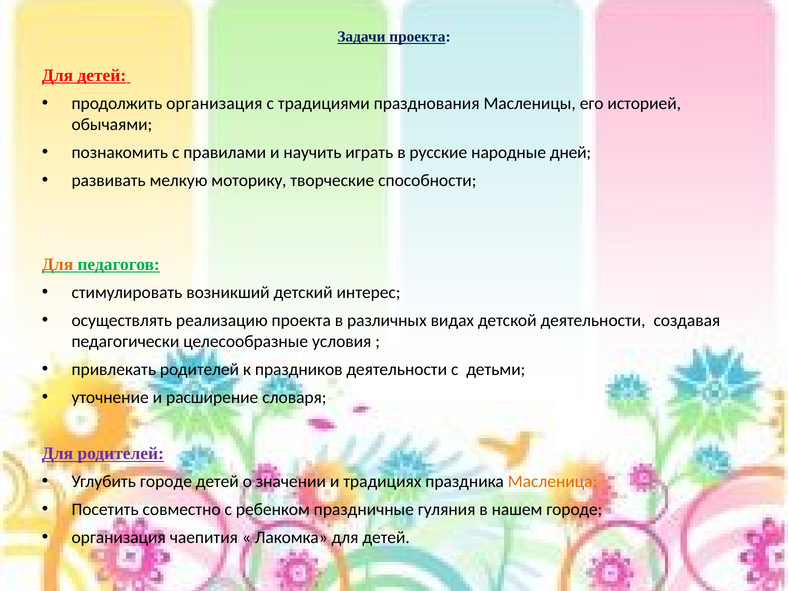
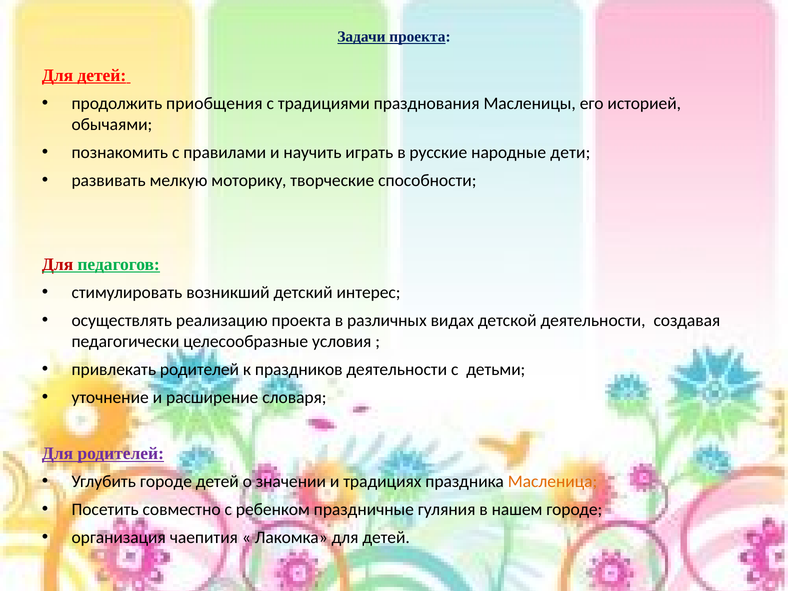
продолжить организация: организация -> приобщения (214, 103)
дней: дней -> дети (570, 152)
Для colour: orange -> red (58, 264)
